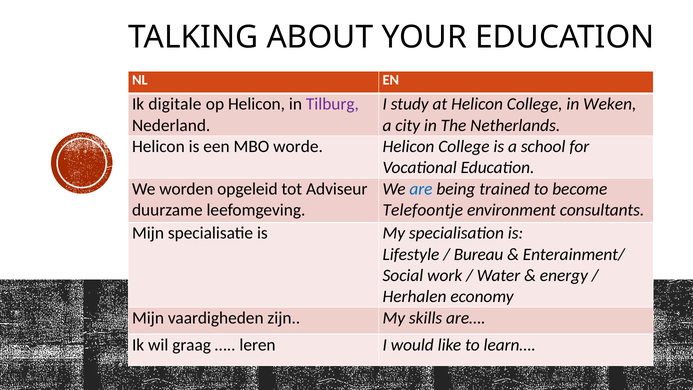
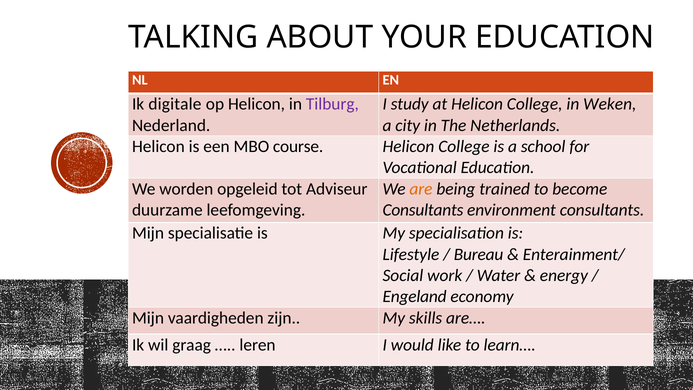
worde: worde -> course (298, 146)
are colour: blue -> orange (421, 189)
Telefoontje: Telefoontje -> Consultants (423, 210)
Herhalen: Herhalen -> Engeland (415, 297)
